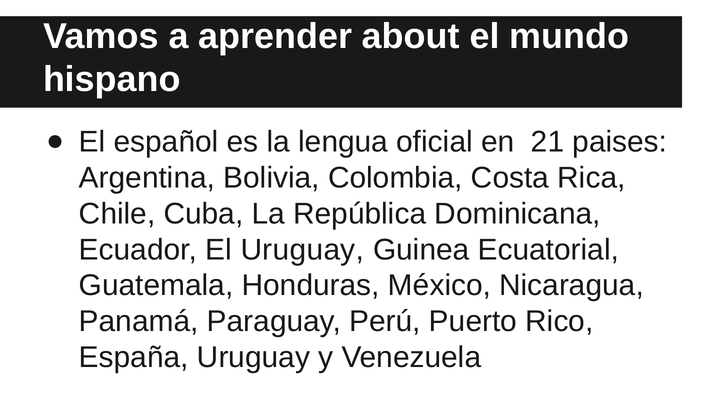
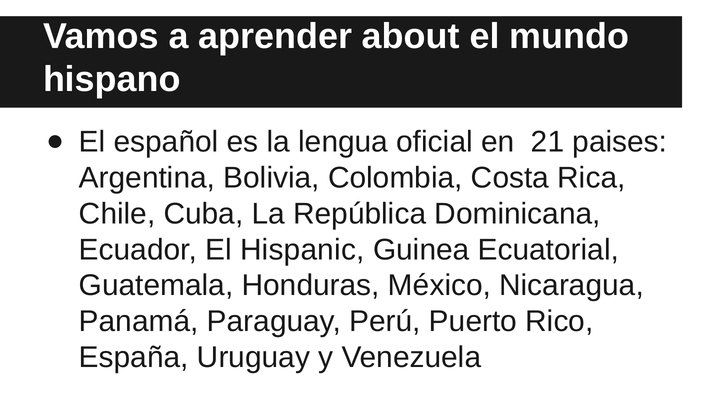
El Uruguay: Uruguay -> Hispanic (302, 250)
